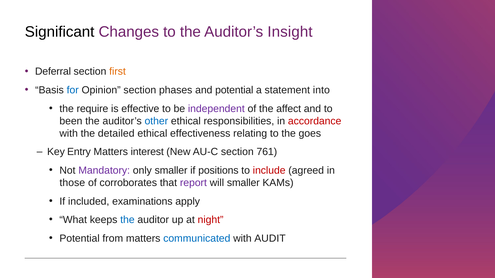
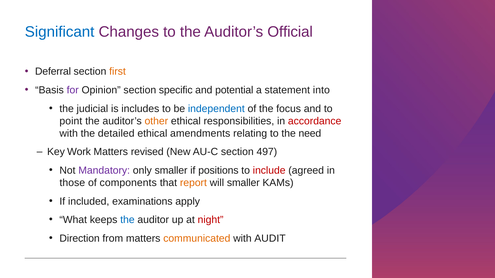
Significant colour: black -> blue (60, 32)
Insight: Insight -> Official (290, 32)
for colour: blue -> purple (73, 90)
phases: phases -> specific (176, 90)
require: require -> judicial (92, 109)
effective: effective -> includes (140, 109)
independent colour: purple -> blue (216, 109)
affect: affect -> focus (289, 109)
been: been -> point (71, 121)
other colour: blue -> orange (156, 121)
effectiveness: effectiveness -> amendments (200, 134)
goes: goes -> need (310, 134)
Entry: Entry -> Work (79, 152)
interest: interest -> revised (147, 152)
761: 761 -> 497 (267, 152)
corroborates: corroborates -> components (128, 183)
report colour: purple -> orange (193, 183)
Potential: Potential -> Direction (80, 239)
communicated colour: blue -> orange (197, 239)
